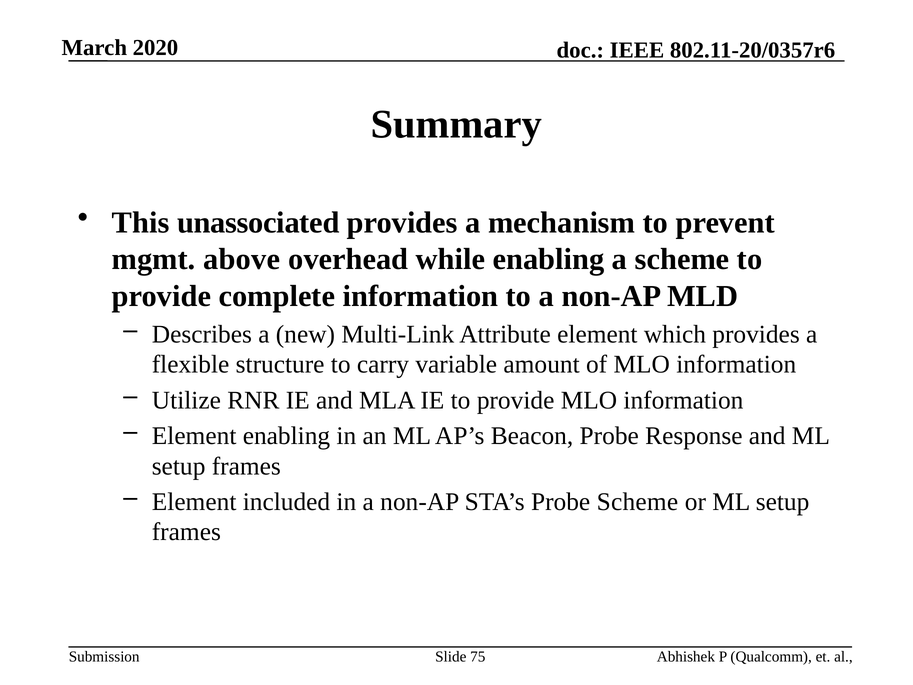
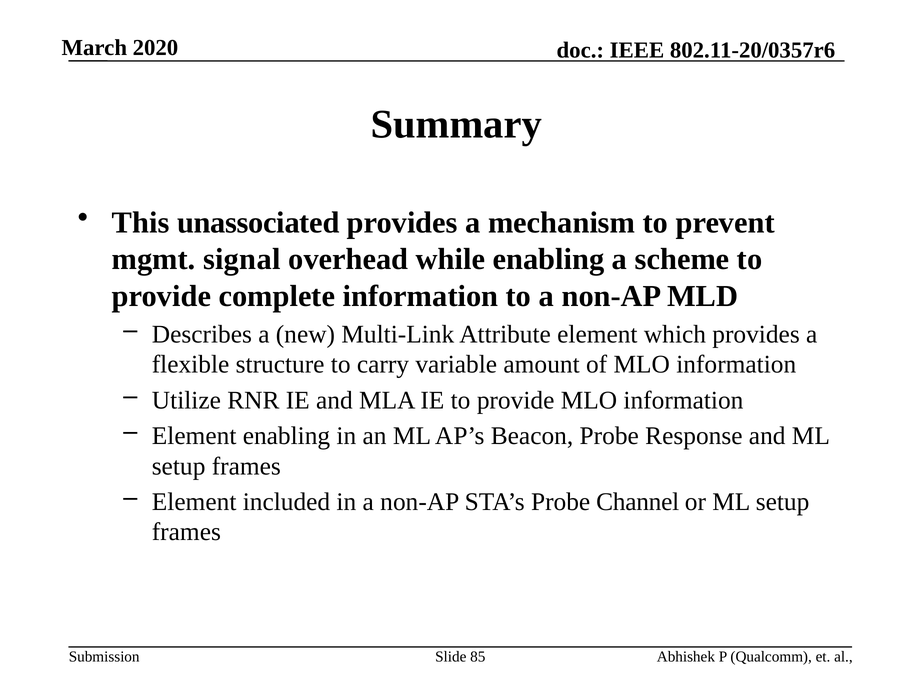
above: above -> signal (242, 259)
Probe Scheme: Scheme -> Channel (638, 501)
75: 75 -> 85 (478, 657)
